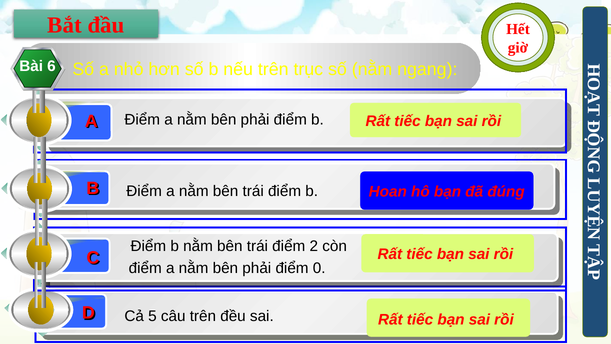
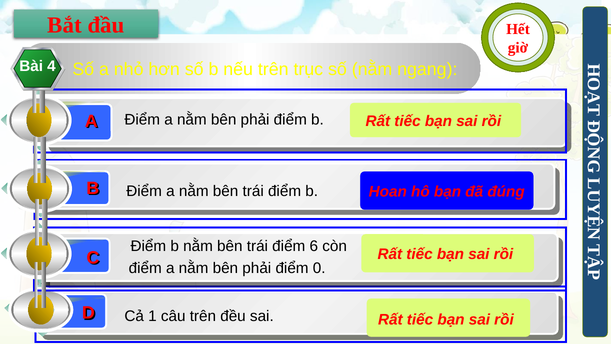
6: 6 -> 4 (51, 66)
2: 2 -> 6 (314, 246)
5: 5 -> 1 (152, 316)
